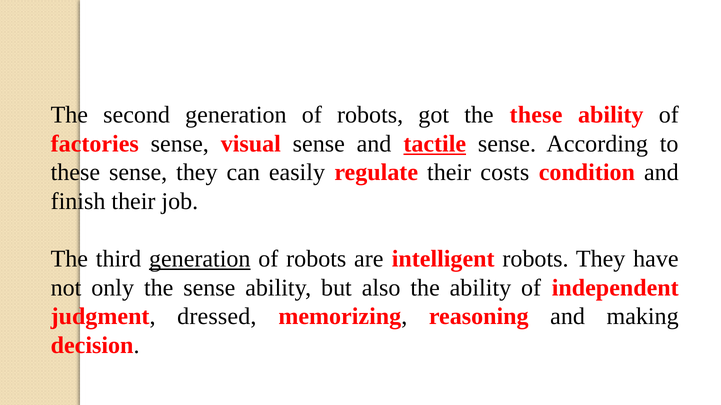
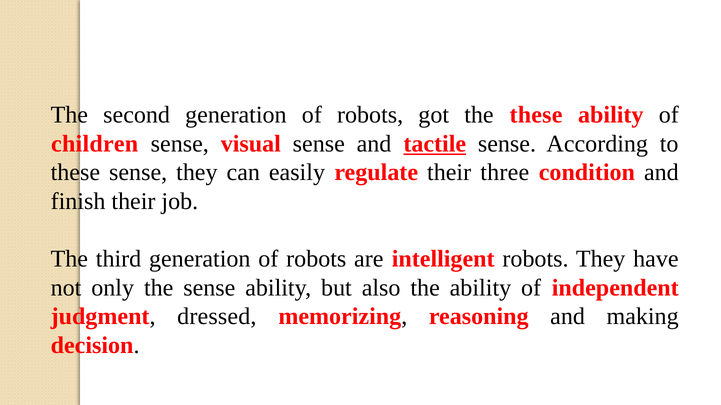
factories: factories -> children (95, 144)
costs: costs -> three (505, 173)
generation underline: present -> none (200, 259)
